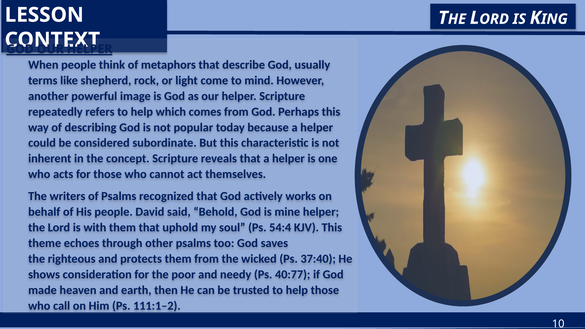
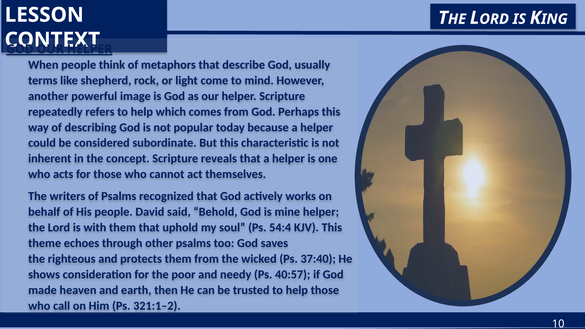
40:77: 40:77 -> 40:57 (293, 274)
111:1–2: 111:1–2 -> 321:1–2 (157, 306)
